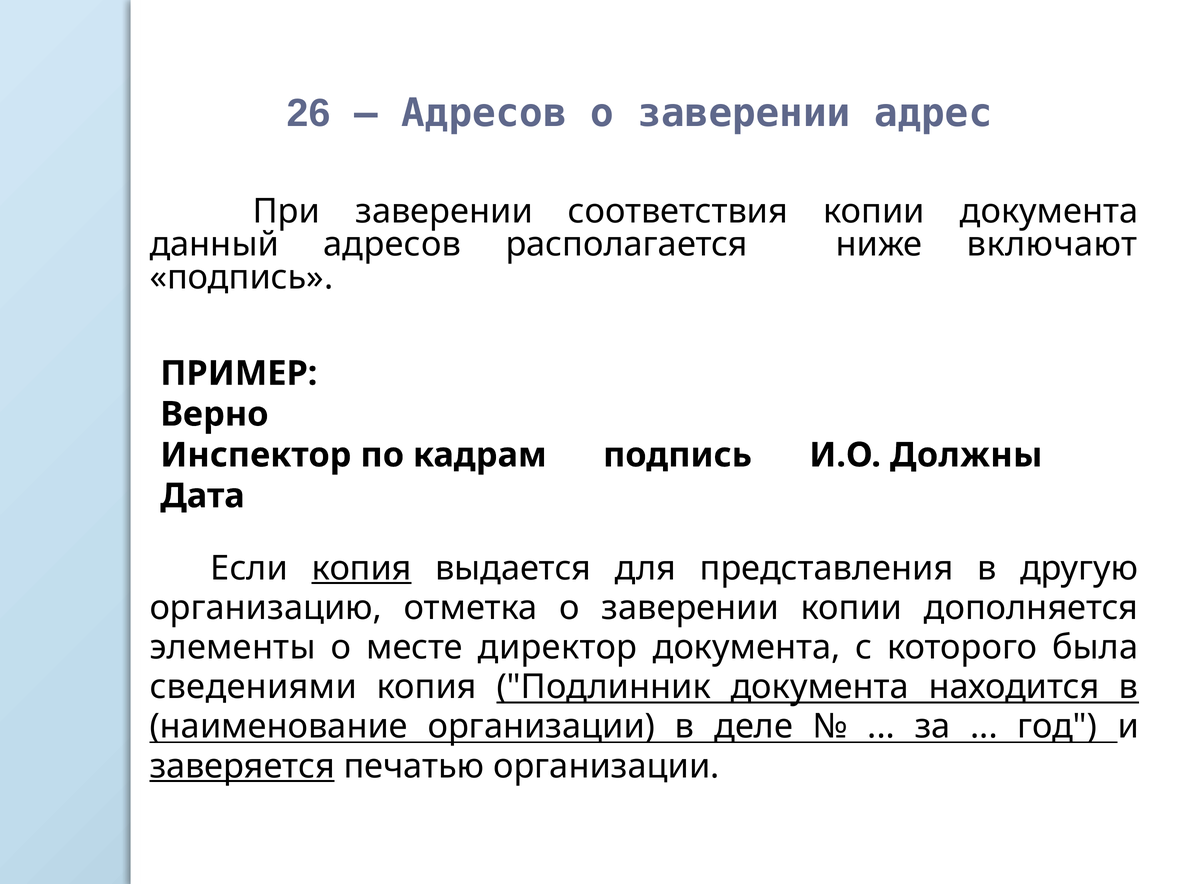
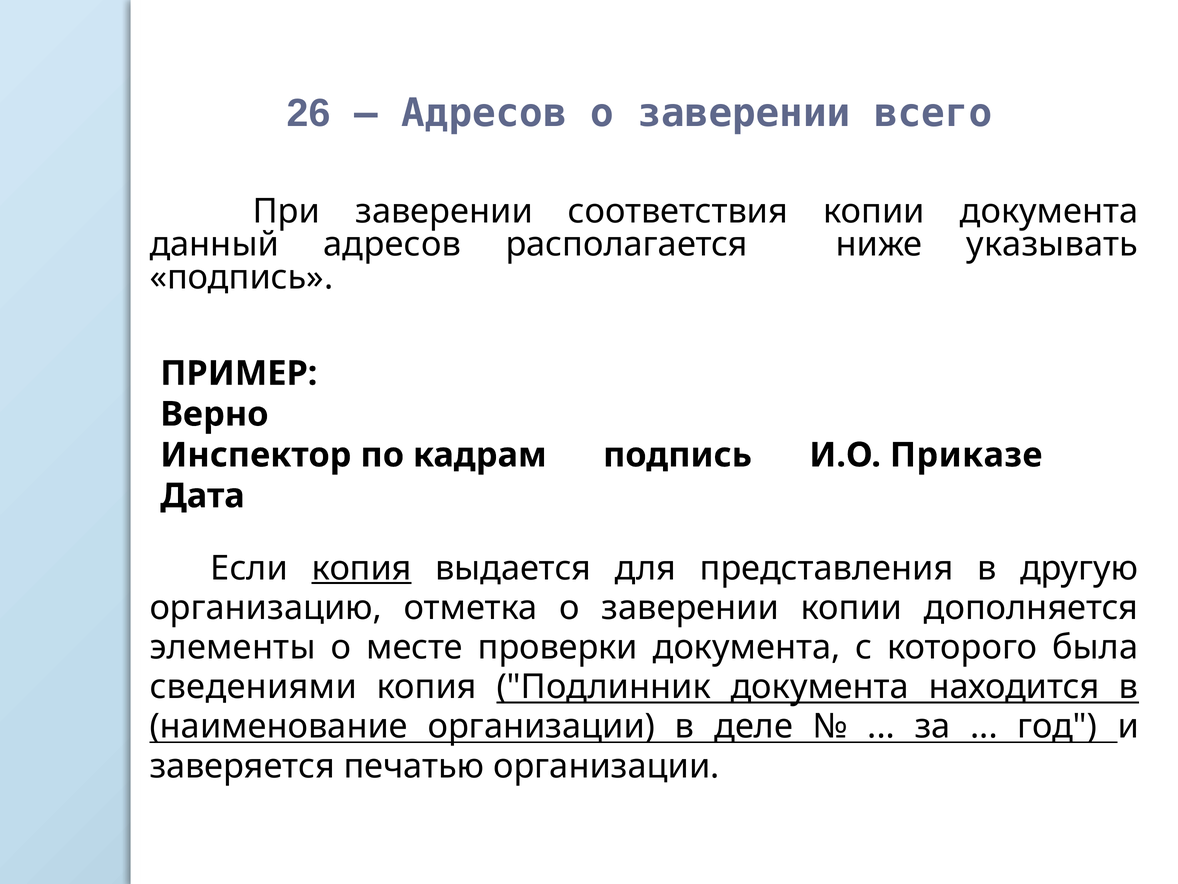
адрес: адрес -> всего (933, 113)
включают: включают -> указывать (1052, 244)
Должны: Должны -> Приказе (966, 455)
директор: директор -> проверки (558, 647)
заверяется underline: present -> none (242, 766)
